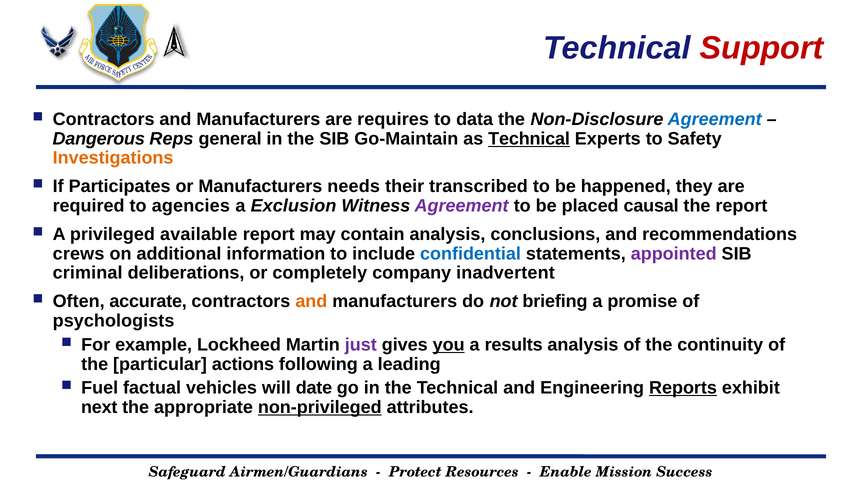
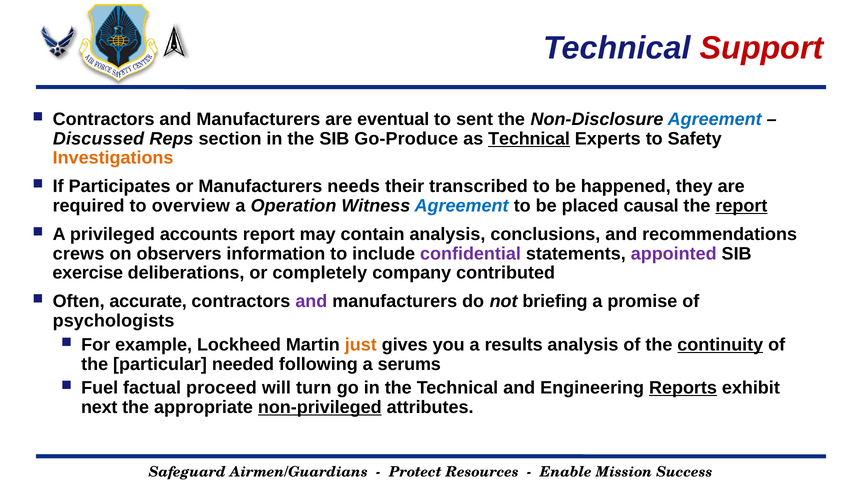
requires: requires -> eventual (393, 119)
data: data -> sent (475, 119)
Dangerous: Dangerous -> Discussed (99, 139)
general: general -> section (230, 139)
Go-Maintain: Go-Maintain -> Go-Produce (406, 139)
agencies: agencies -> overview (191, 206)
Exclusion: Exclusion -> Operation (294, 206)
Agreement colour: purple -> blue (462, 206)
report underline: none -> present (741, 206)
available: available -> accounts (199, 234)
additional: additional -> observers (179, 254)
confidential colour: blue -> purple (471, 254)
criminal: criminal -> exercise (88, 273)
inadvertent: inadvertent -> contributed (506, 273)
and colour: orange -> purple (311, 301)
just colour: purple -> orange (361, 345)
you underline: present -> none (449, 345)
continuity underline: none -> present (720, 345)
actions: actions -> needed (243, 364)
leading: leading -> serums (409, 364)
vehicles: vehicles -> proceed (221, 388)
date: date -> turn (314, 388)
